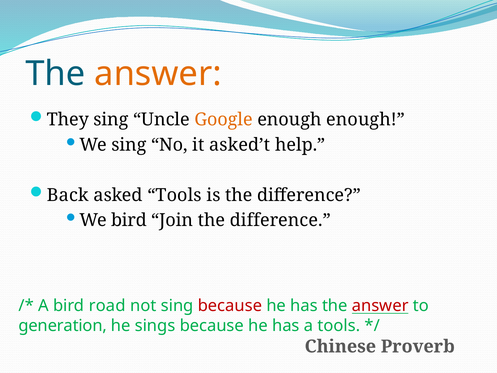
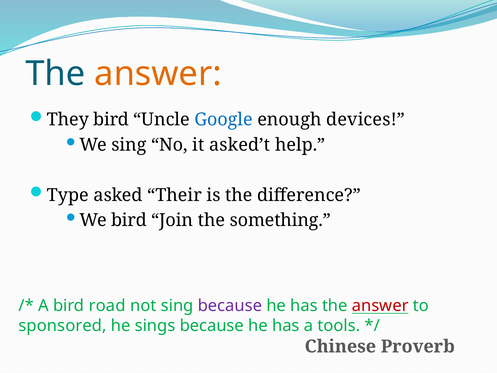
They sing: sing -> bird (111, 120)
Google colour: orange -> blue (224, 120)
enough enough: enough -> devices (366, 120)
Back: Back -> Type (68, 195)
asked Tools: Tools -> Their (175, 195)
Join the difference: difference -> something (280, 220)
because colour: red -> purple (230, 306)
generation: generation -> sponsored (63, 325)
